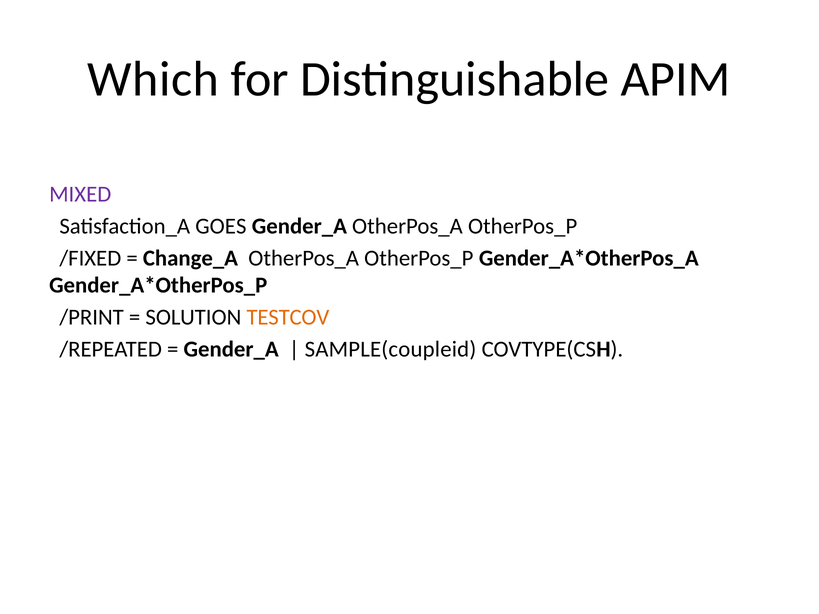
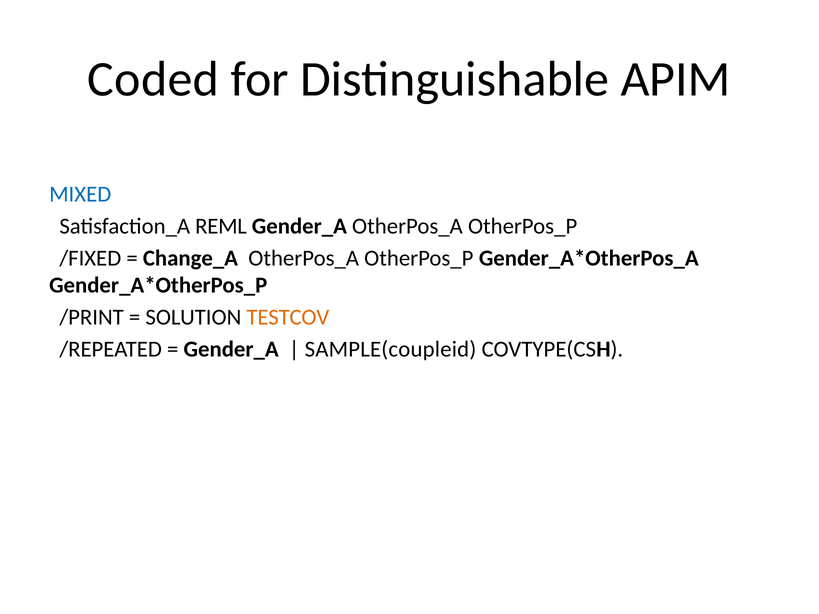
Which: Which -> Coded (153, 79)
MIXED colour: purple -> blue (80, 195)
GOES: GOES -> REML (221, 226)
